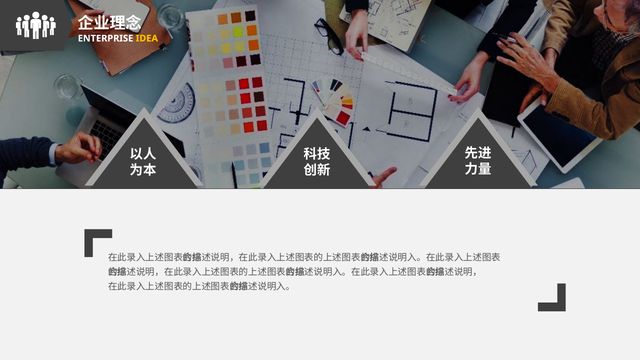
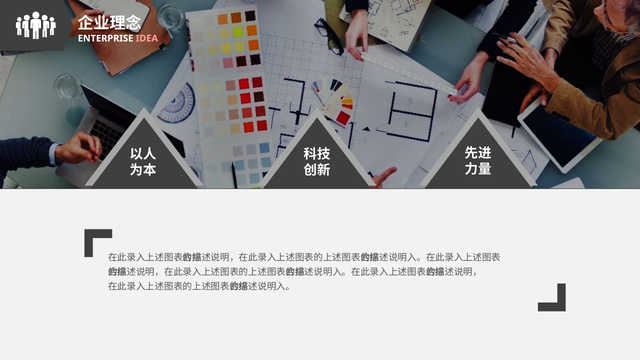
IDEA colour: yellow -> pink (147, 38)
